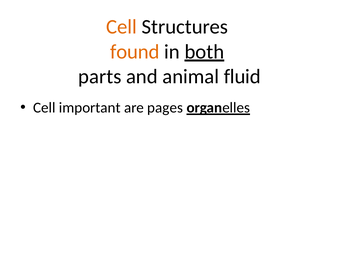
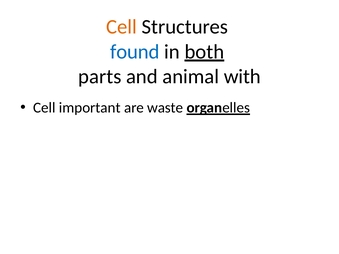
found colour: orange -> blue (135, 52)
fluid: fluid -> with (242, 77)
pages: pages -> waste (165, 108)
